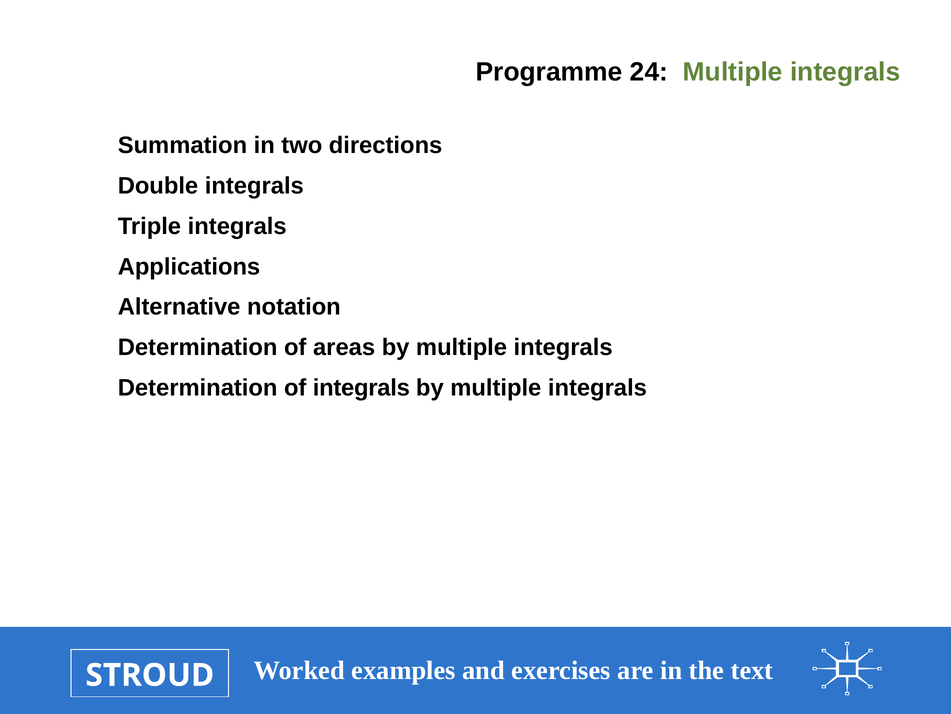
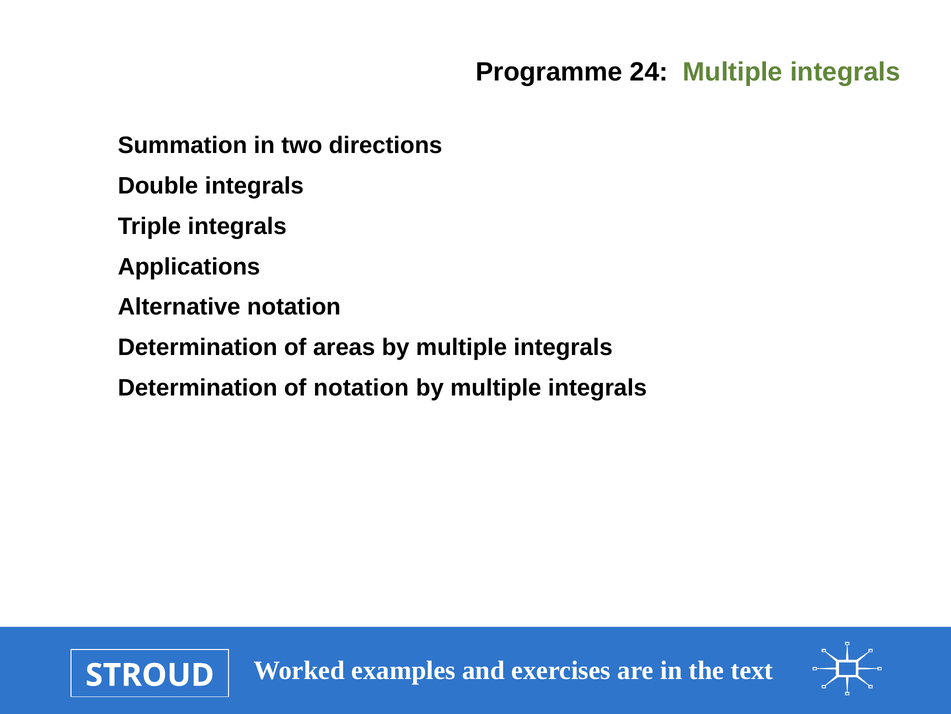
of integrals: integrals -> notation (361, 388)
